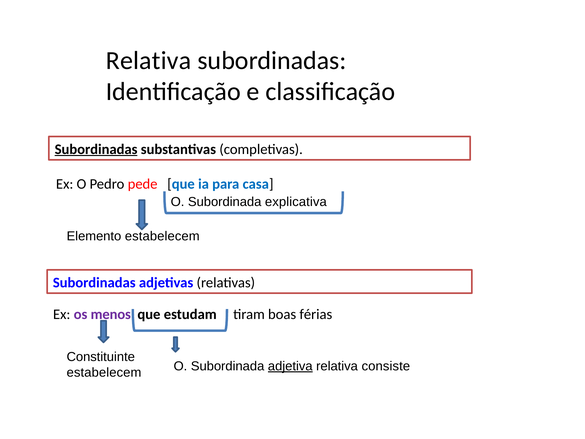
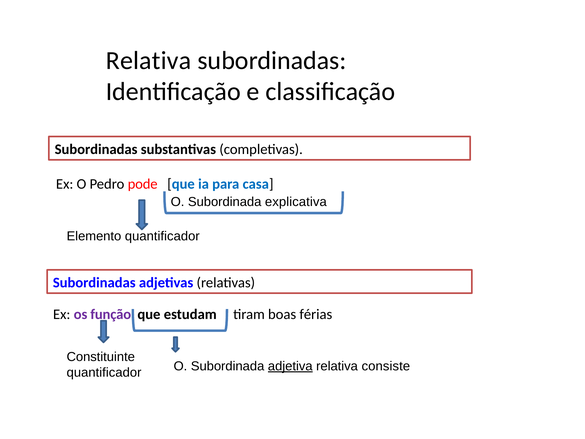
Subordinadas underline: present -> none (96, 149)
pede: pede -> pode (143, 184)
Elemento estabelecem: estabelecem -> quantificador (162, 236)
menos: menos -> função (111, 314)
estabelecem: estabelecem -> quantificador (104, 372)
